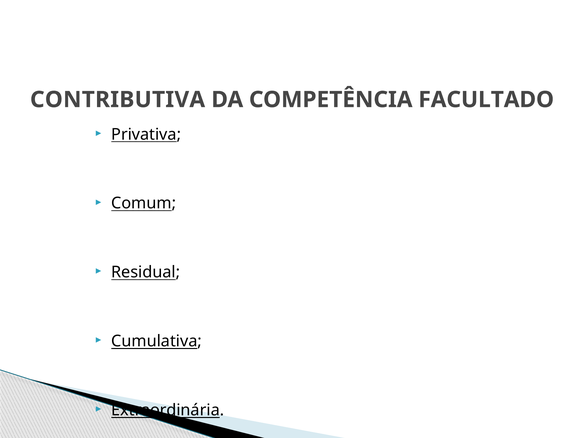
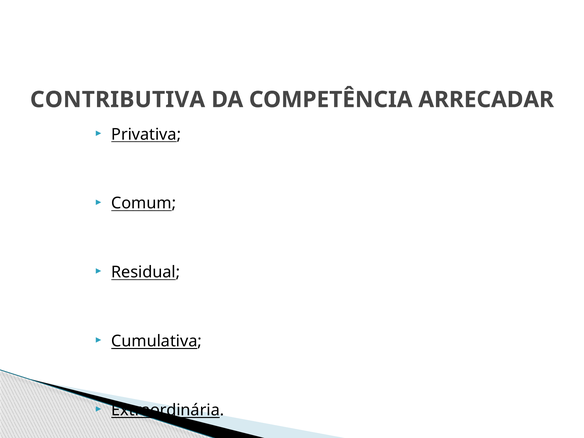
FACULTADO: FACULTADO -> ARRECADAR (486, 100)
